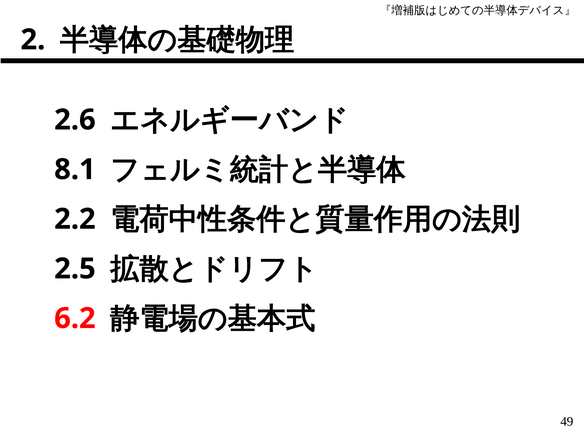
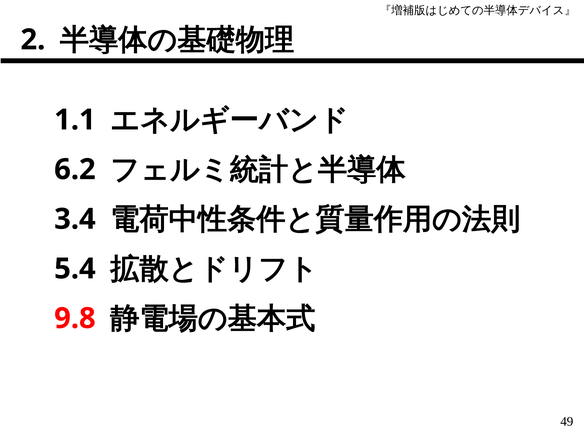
2.6: 2.6 -> 1.1 (75, 120)
8.1: 8.1 -> 6.2 (75, 169)
2.2: 2.2 -> 3.4 (75, 219)
2.5: 2.5 -> 5.4 (75, 269)
6.2: 6.2 -> 9.8 (75, 318)
